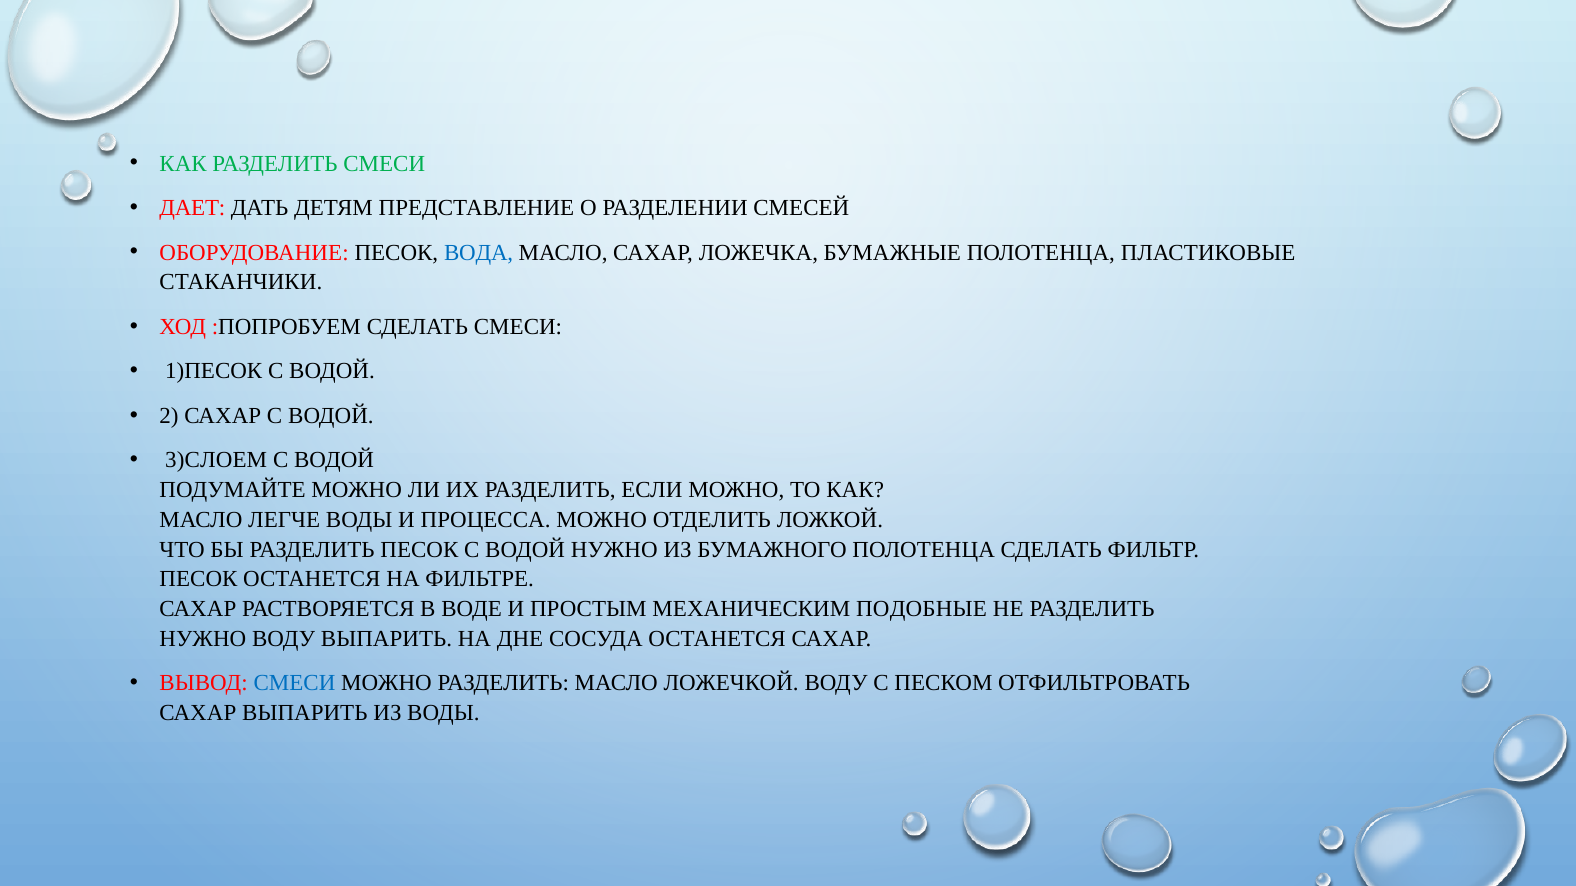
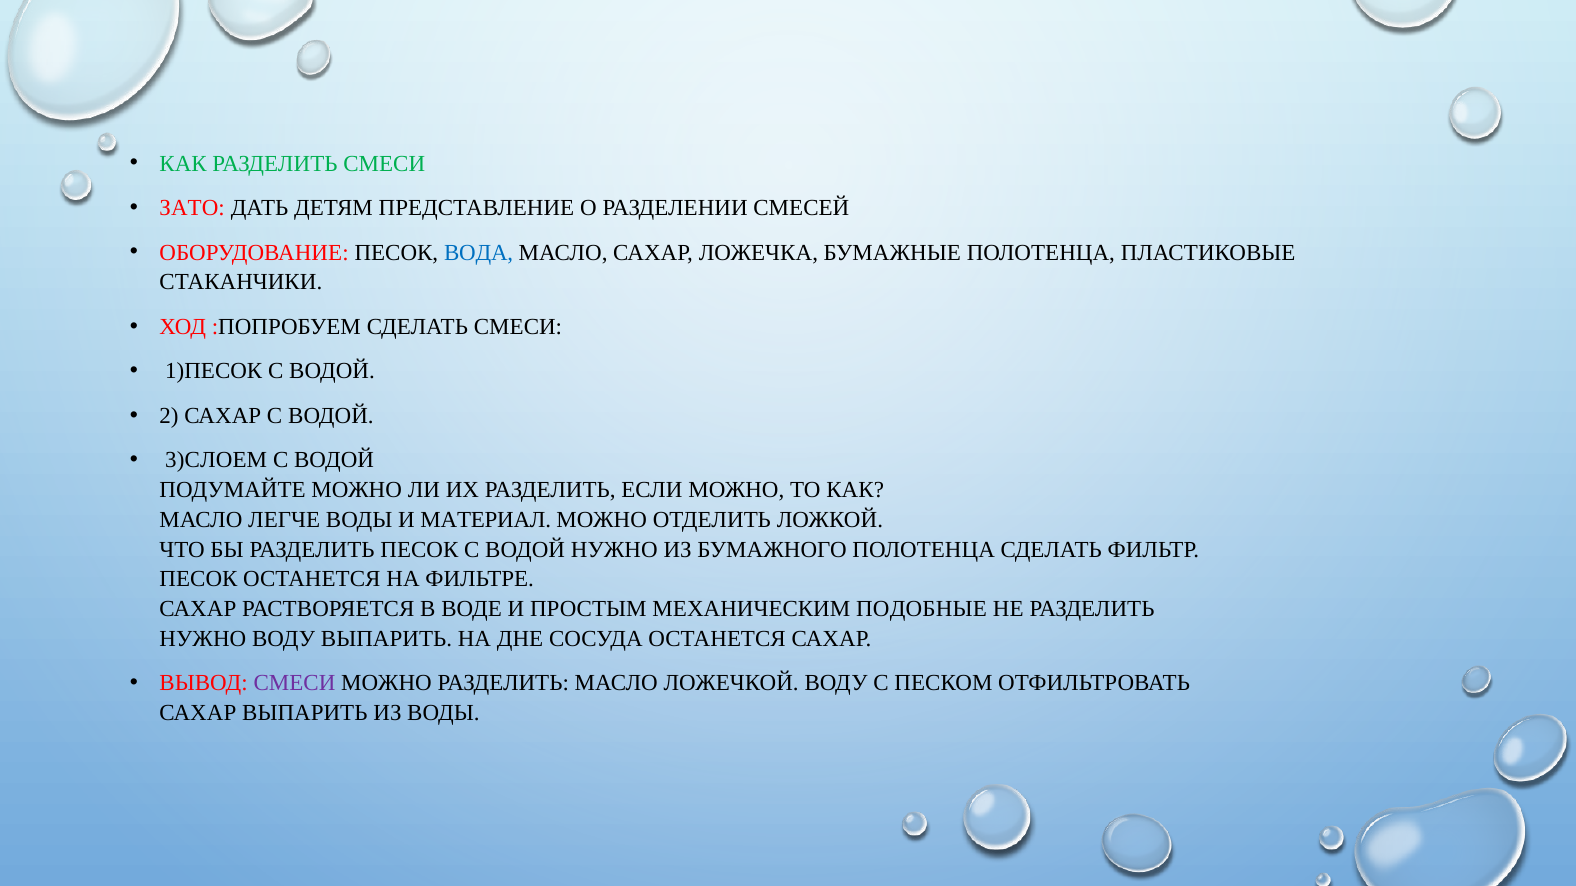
ДАЕТ: ДАЕТ -> ЗАТО (192, 208)
ПРОЦЕССА: ПРОЦЕССА -> МАТЕРИАЛ (486, 520)
СМЕСИ colour: blue -> purple (295, 684)
